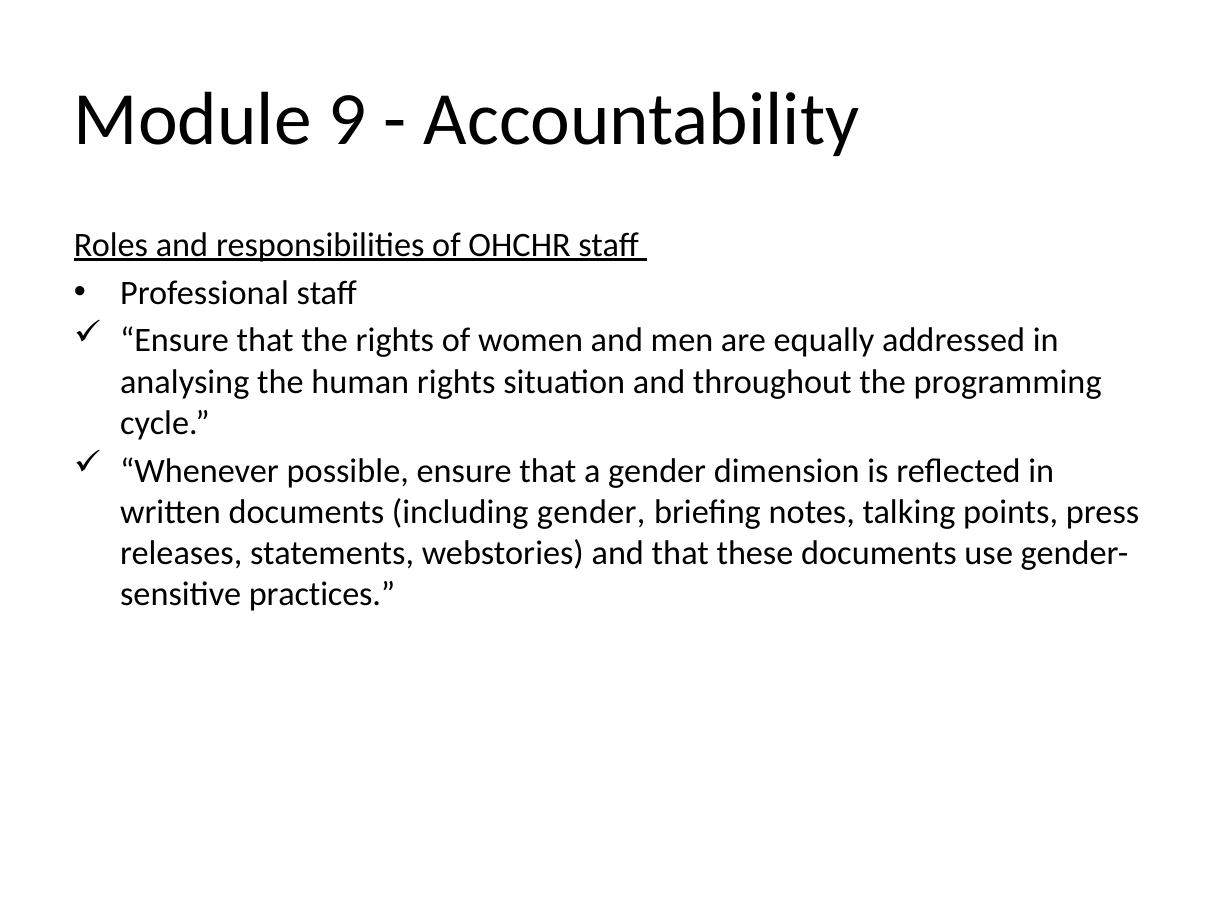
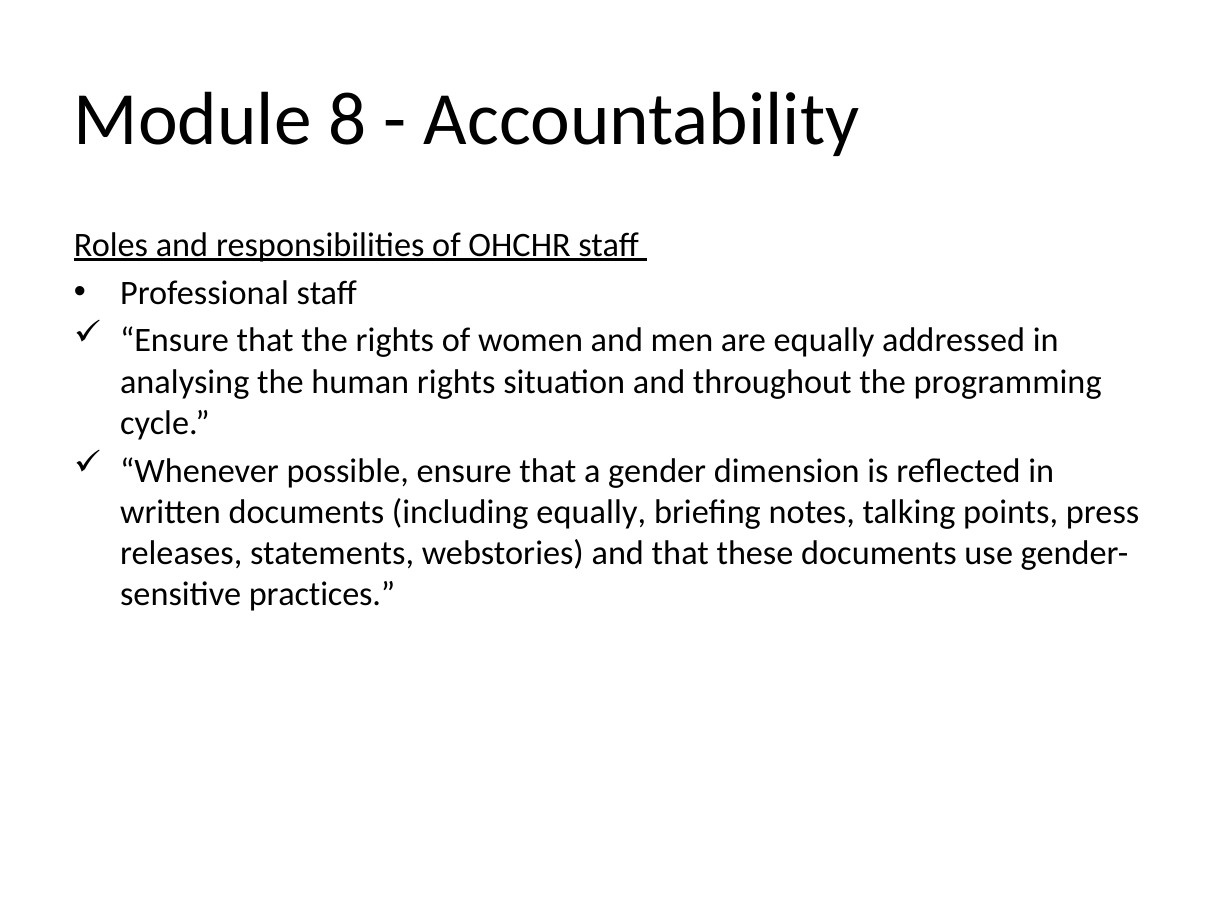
9: 9 -> 8 (348, 119)
including gender: gender -> equally (591, 512)
